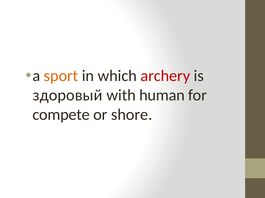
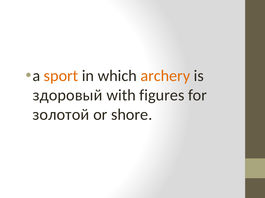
archery colour: red -> orange (165, 76)
human: human -> figures (162, 96)
compete: compete -> золотой (61, 115)
